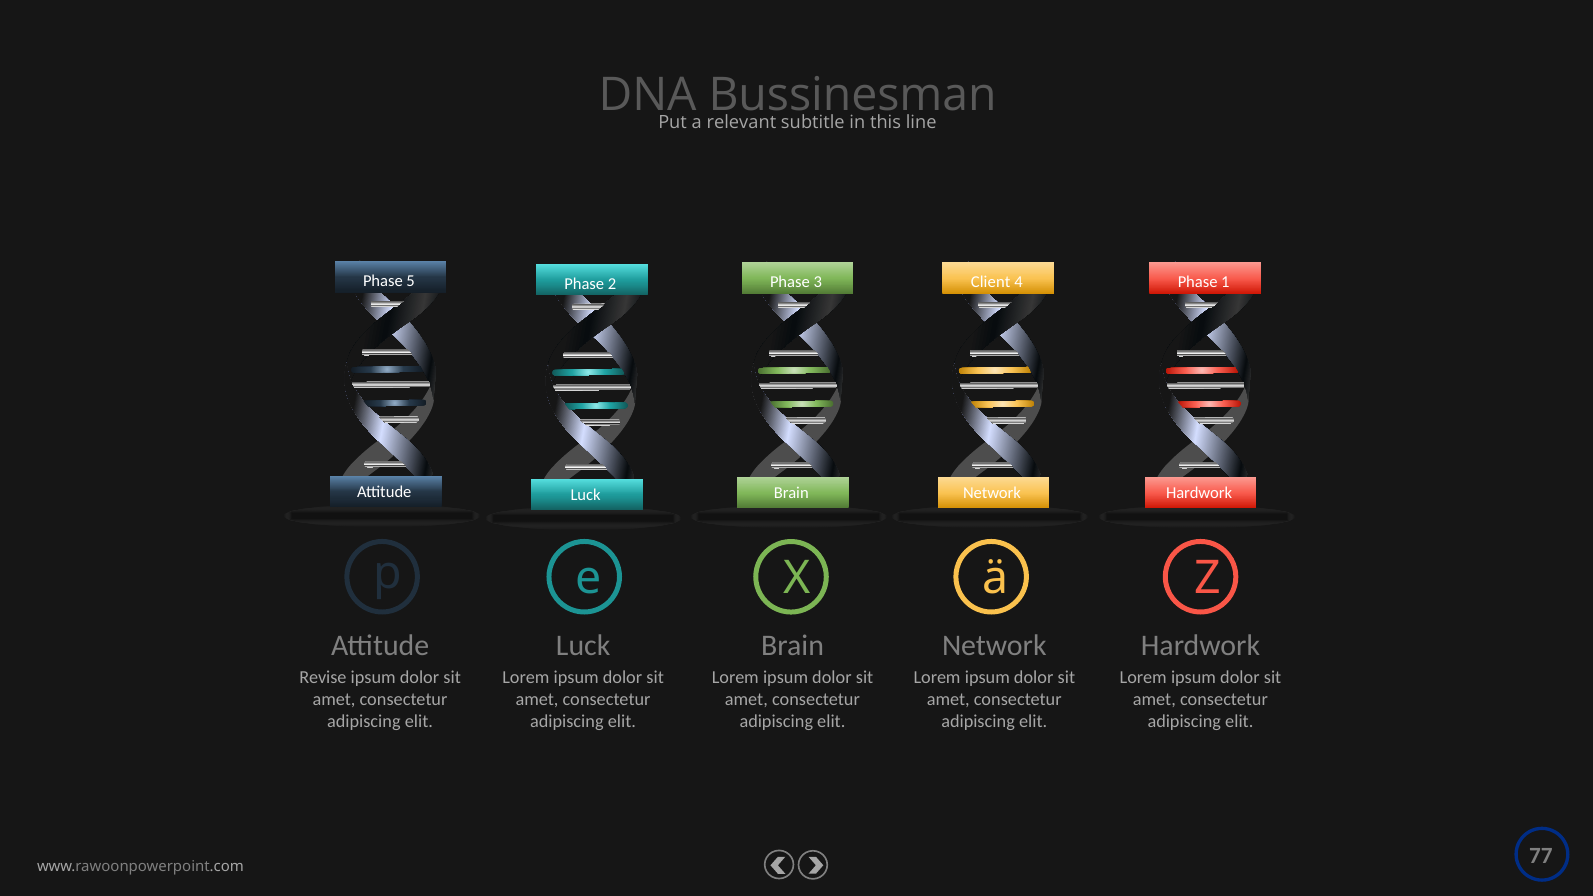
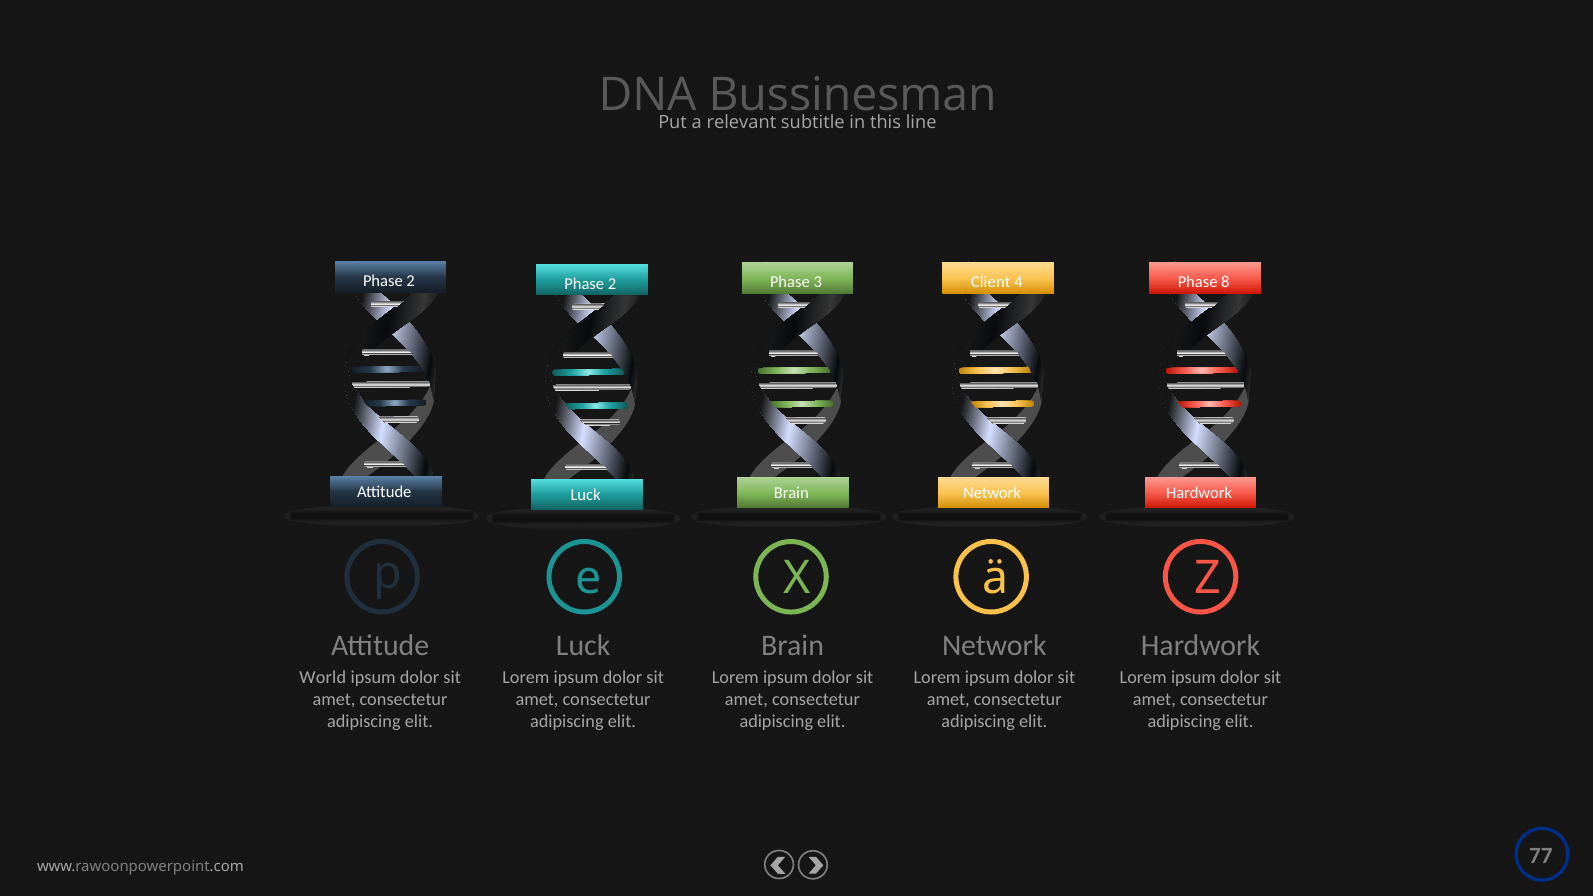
5: 5 -> 2 (411, 281)
1: 1 -> 8 (1225, 282)
Revise: Revise -> World (323, 677)
